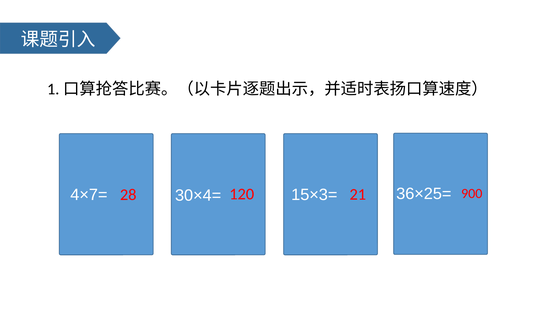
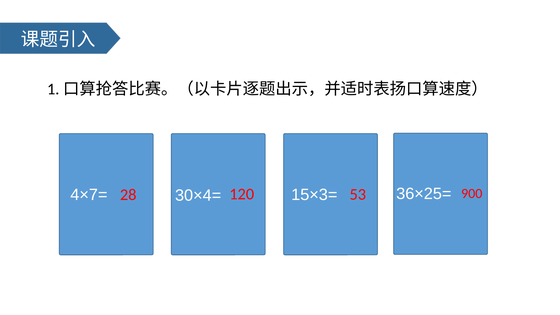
21: 21 -> 53 (358, 194)
